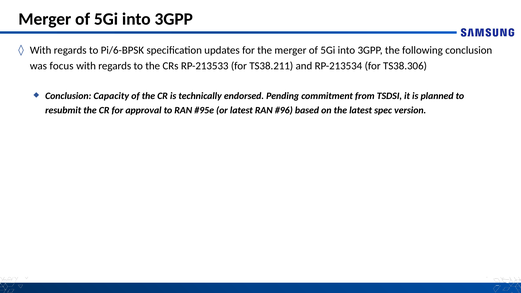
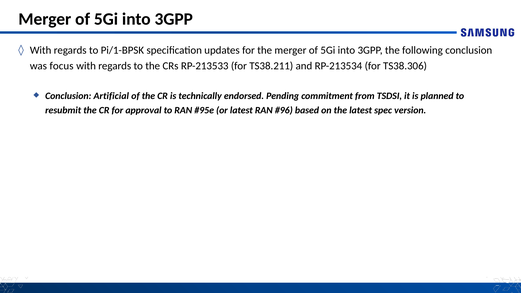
Pi/6-BPSK: Pi/6-BPSK -> Pi/1-BPSK (122, 50)
Capacity: Capacity -> Artificial (111, 96)
